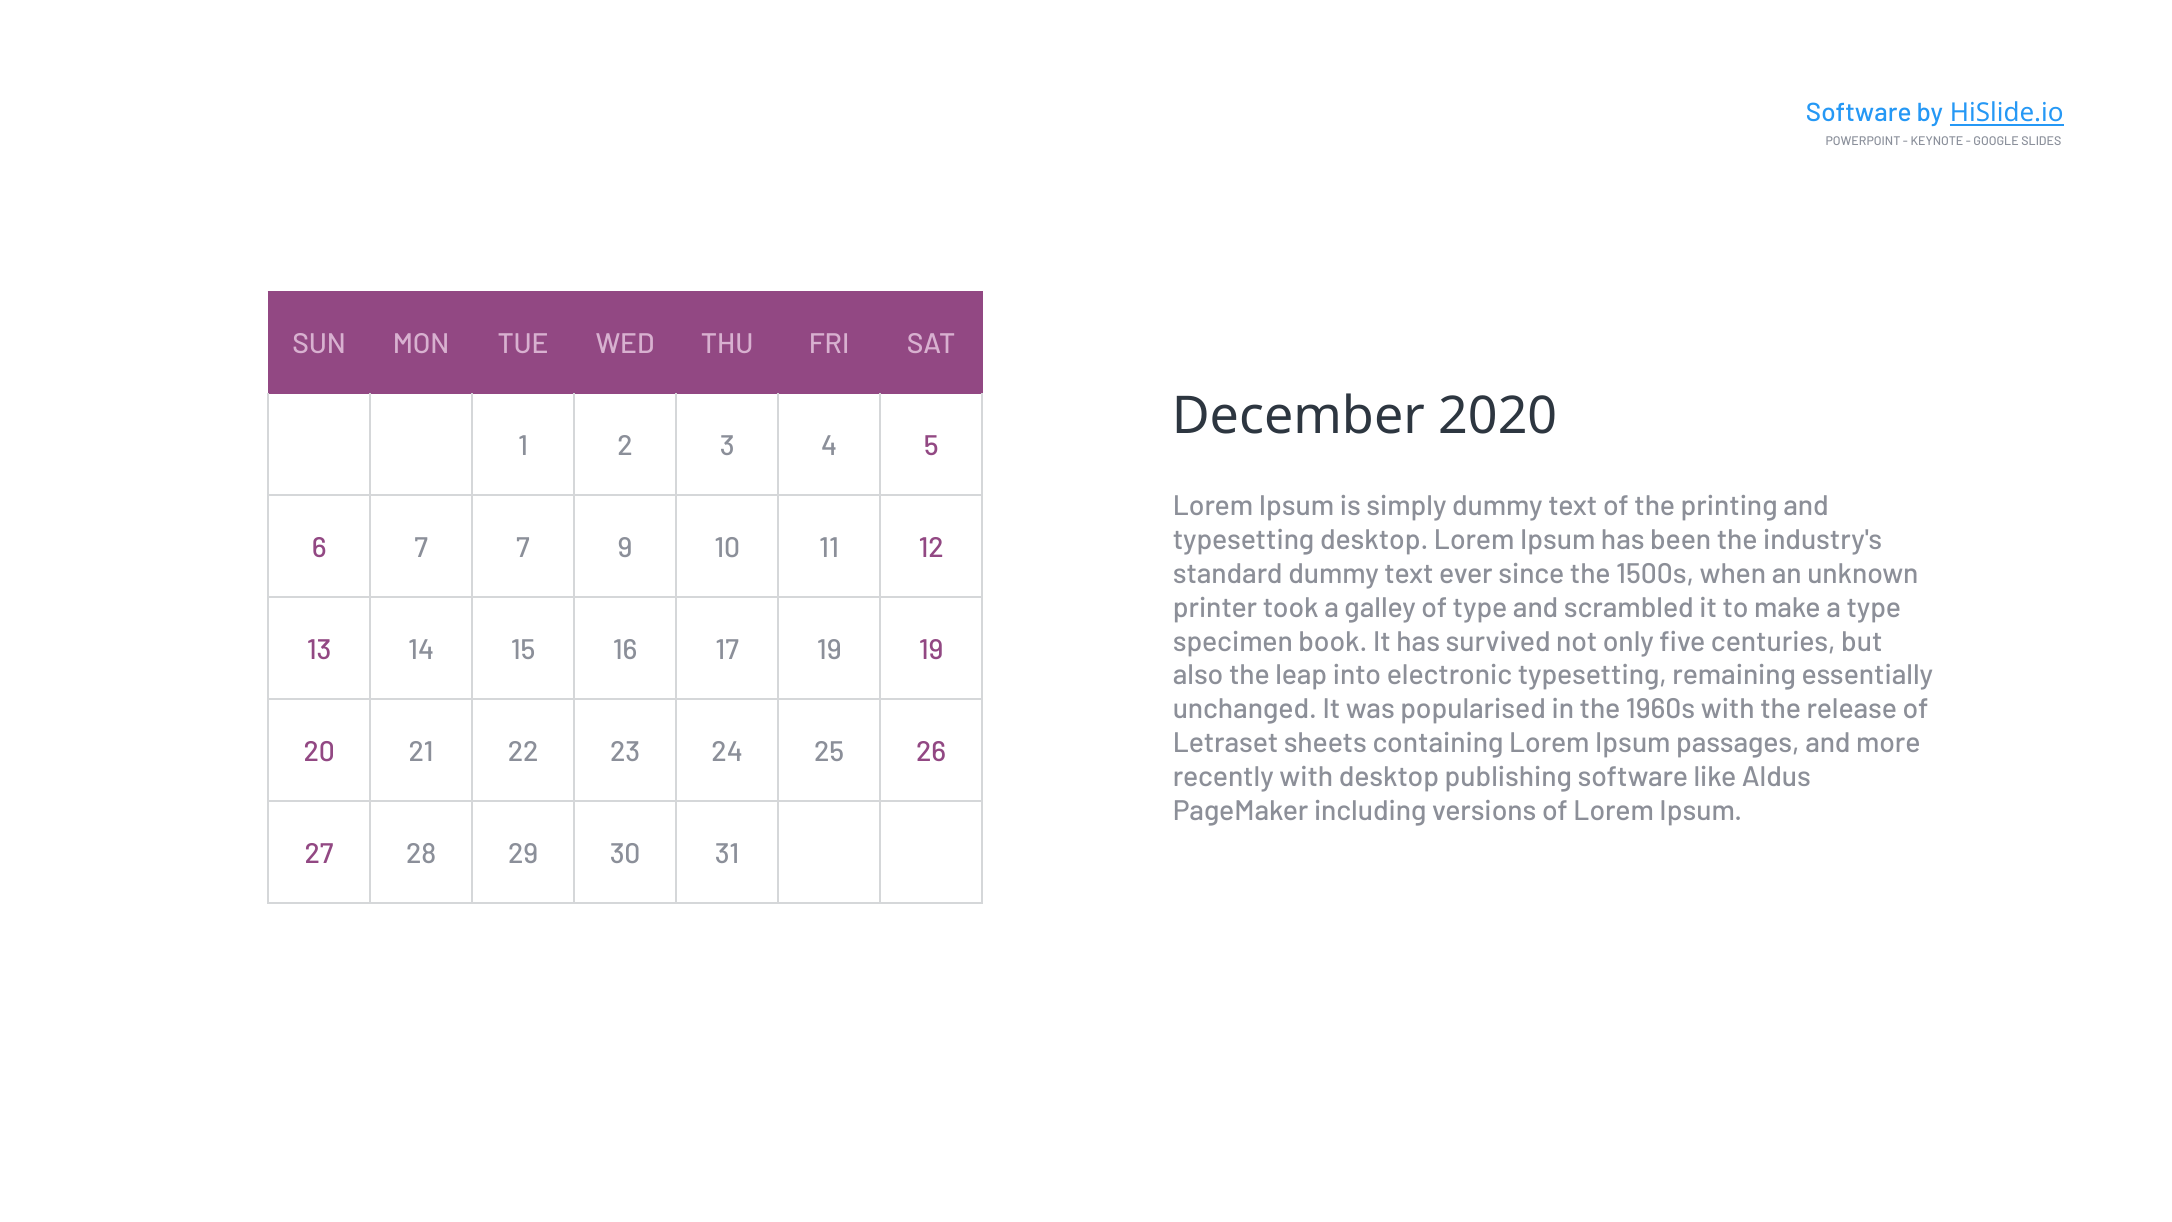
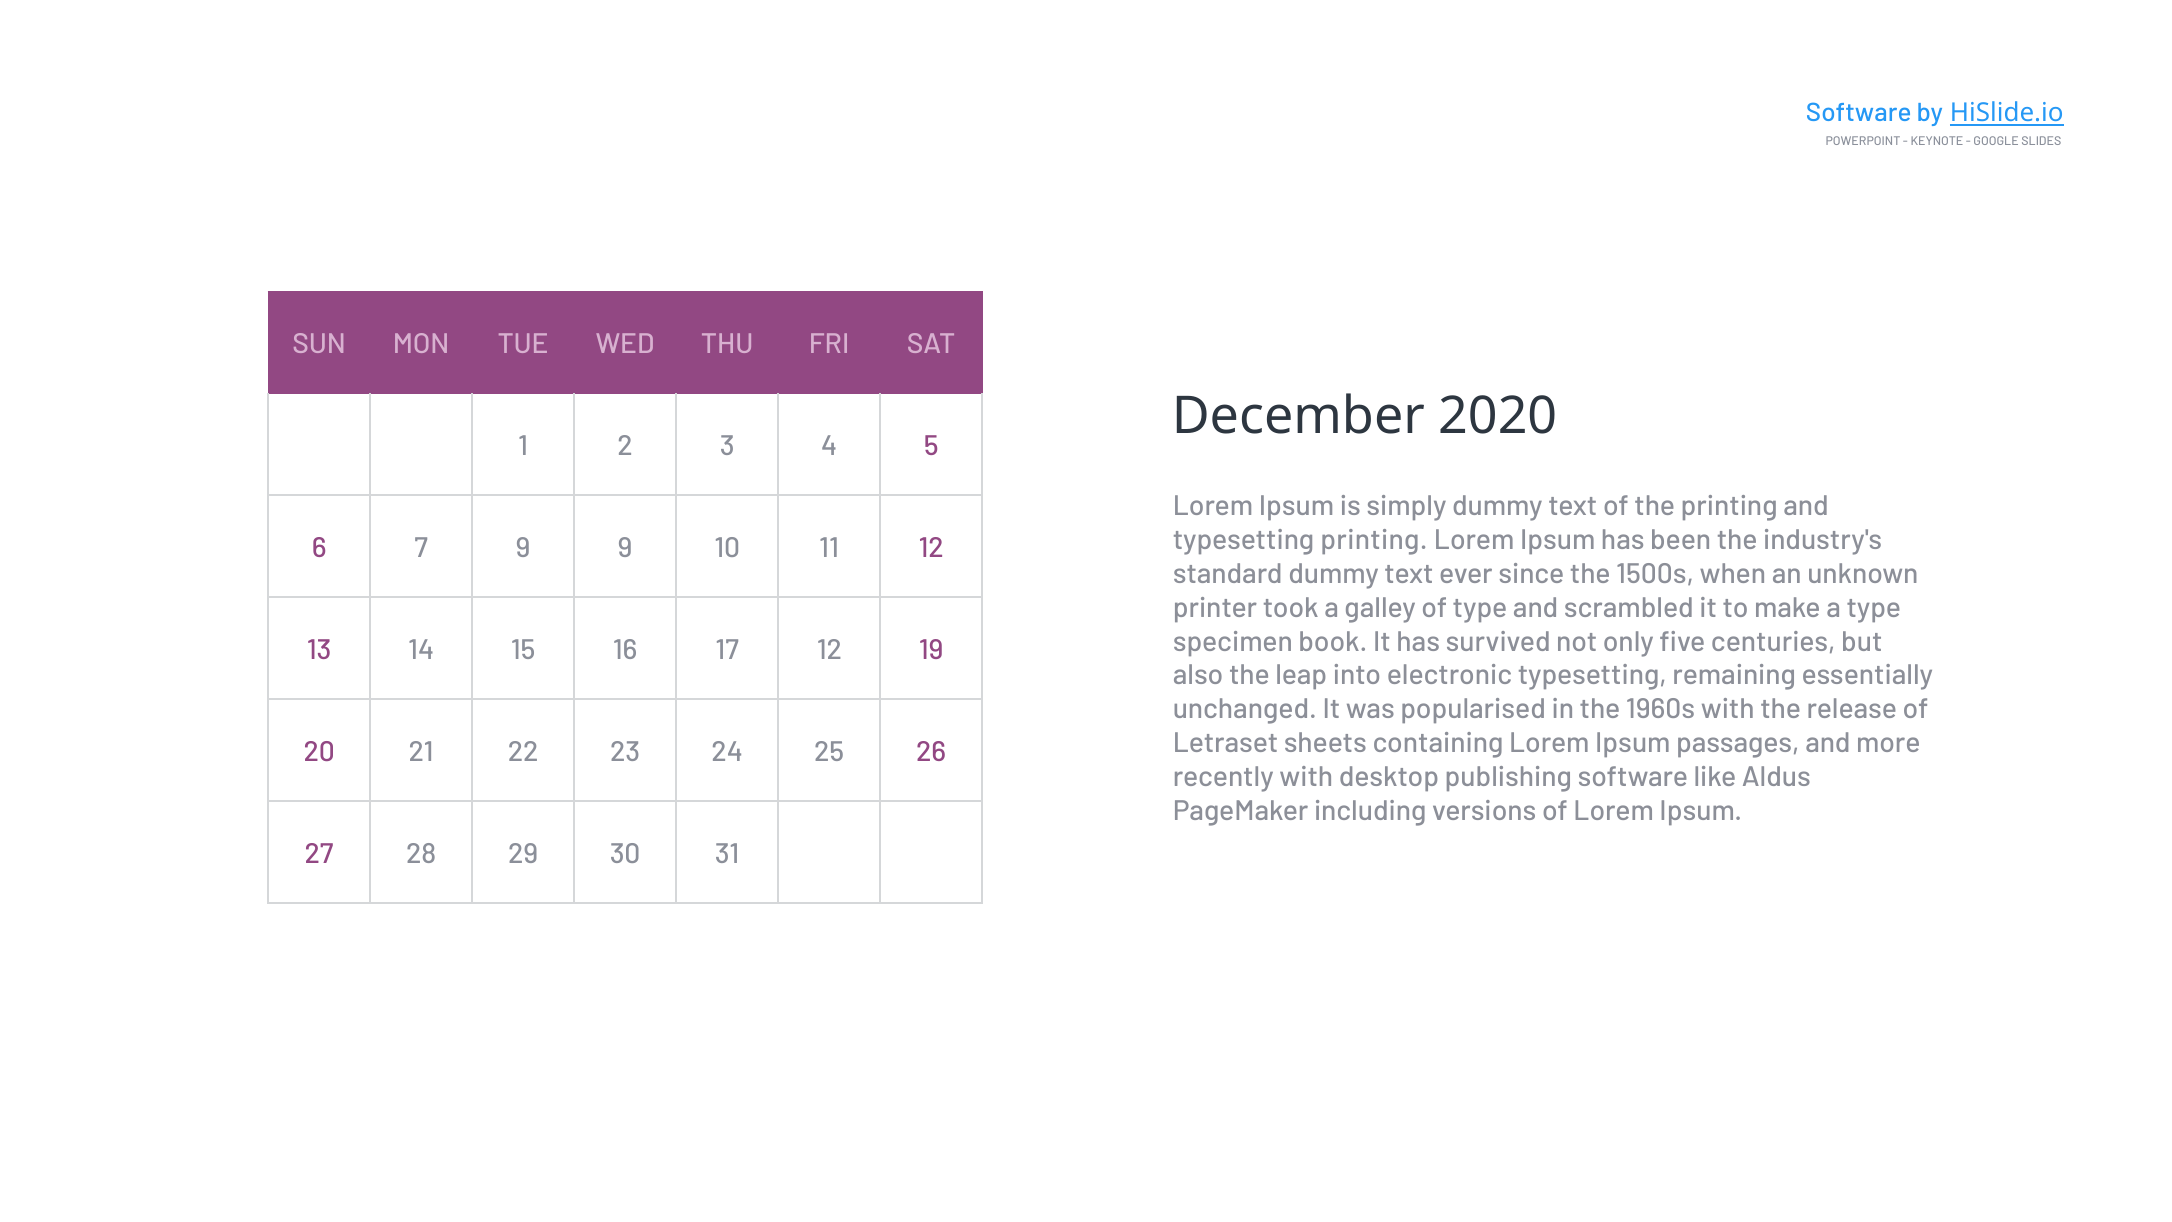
typesetting desktop: desktop -> printing (1374, 540)
7 7: 7 -> 9 (523, 548)
17 19: 19 -> 12 (829, 650)
